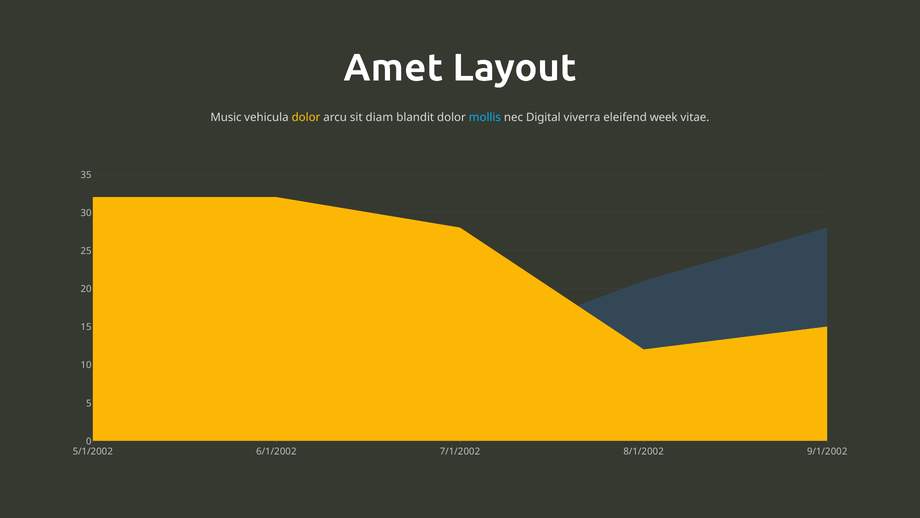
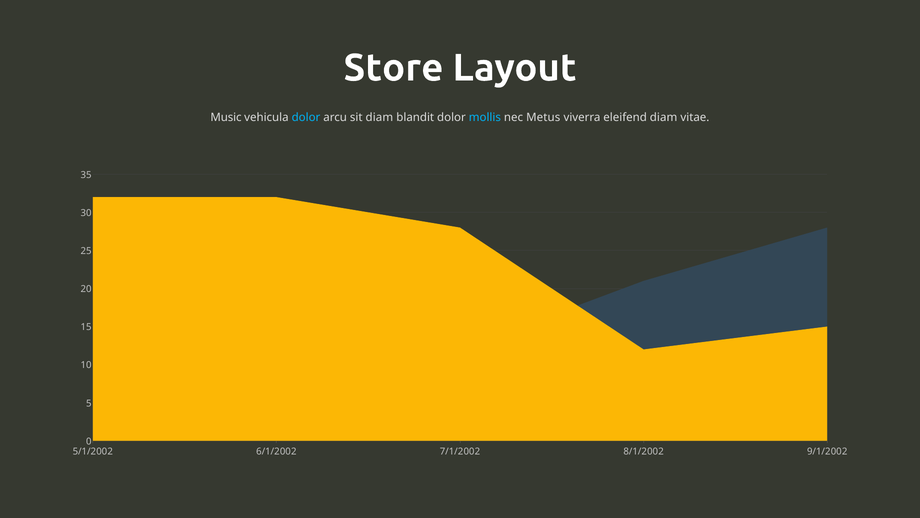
Amet: Amet -> Store (393, 68)
dolor colour: yellow -> light blue (306, 118)
Digital: Digital -> Metus (543, 118)
eleifend week: week -> diam (664, 118)
